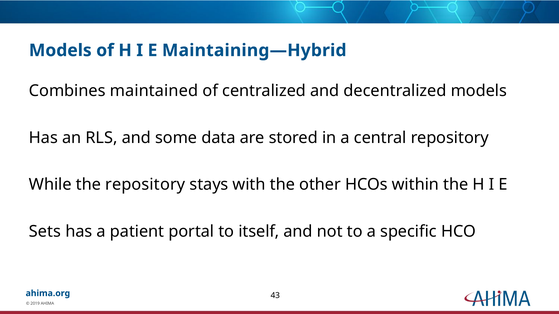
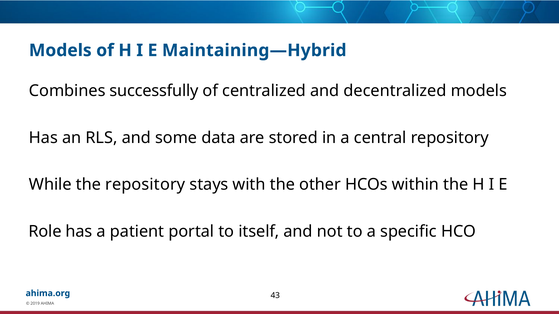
maintained: maintained -> successfully (154, 91)
Sets: Sets -> Role (45, 232)
